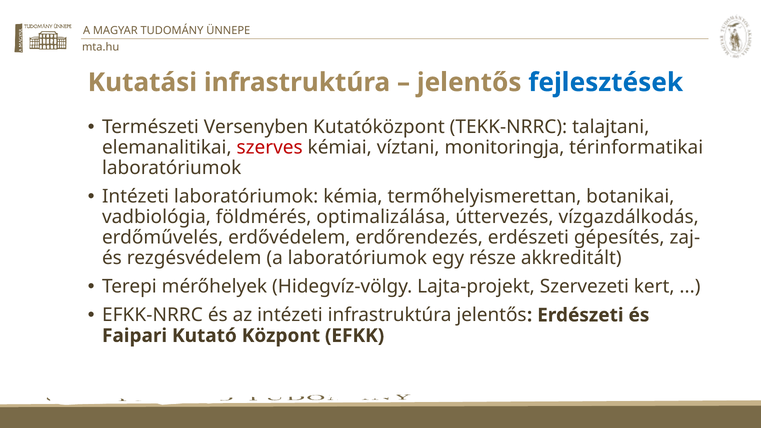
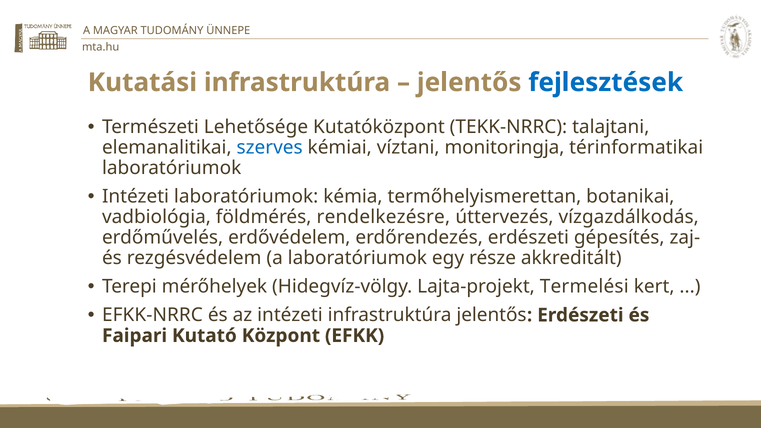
Versenyben: Versenyben -> Lehetősége (256, 127)
szerves colour: red -> blue (270, 148)
optimalizálása: optimalizálása -> rendelkezésre (383, 217)
Szervezeti: Szervezeti -> Termelési (584, 287)
